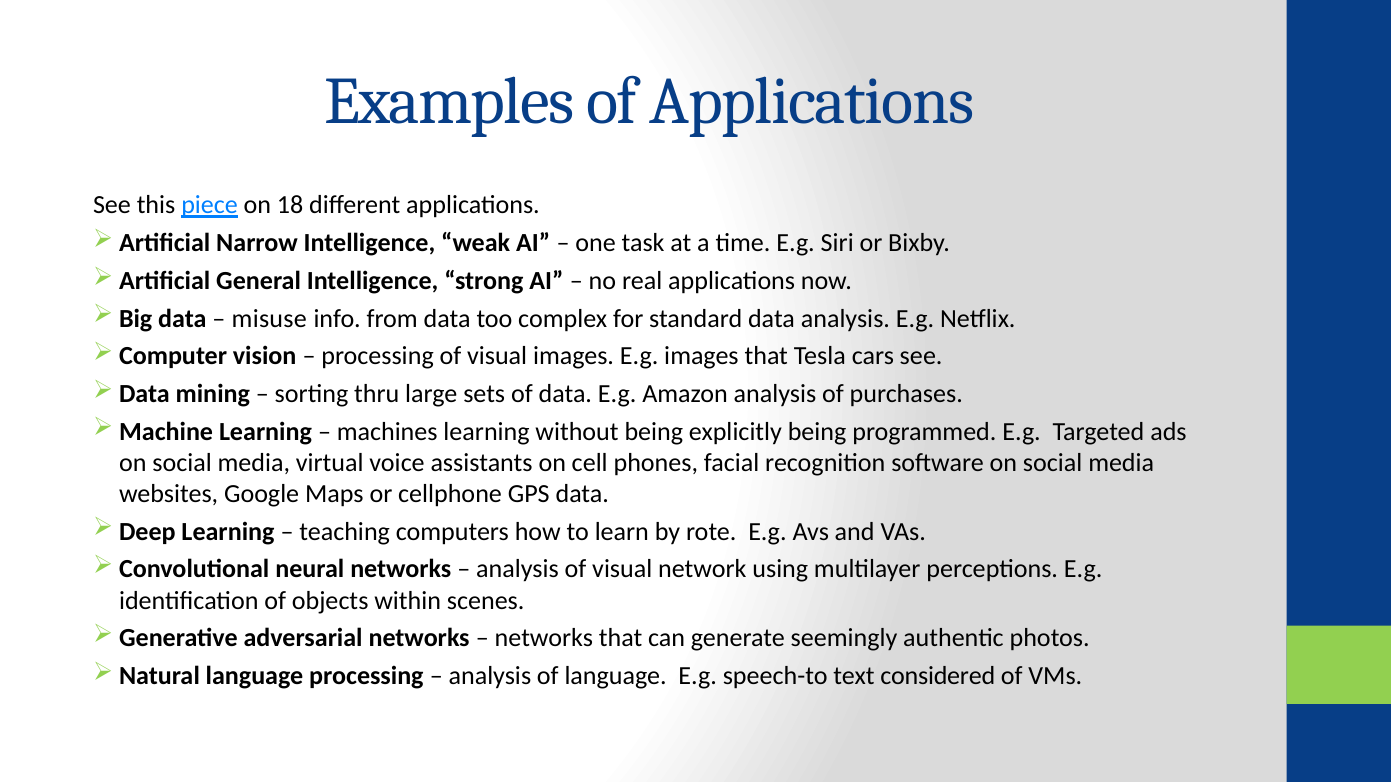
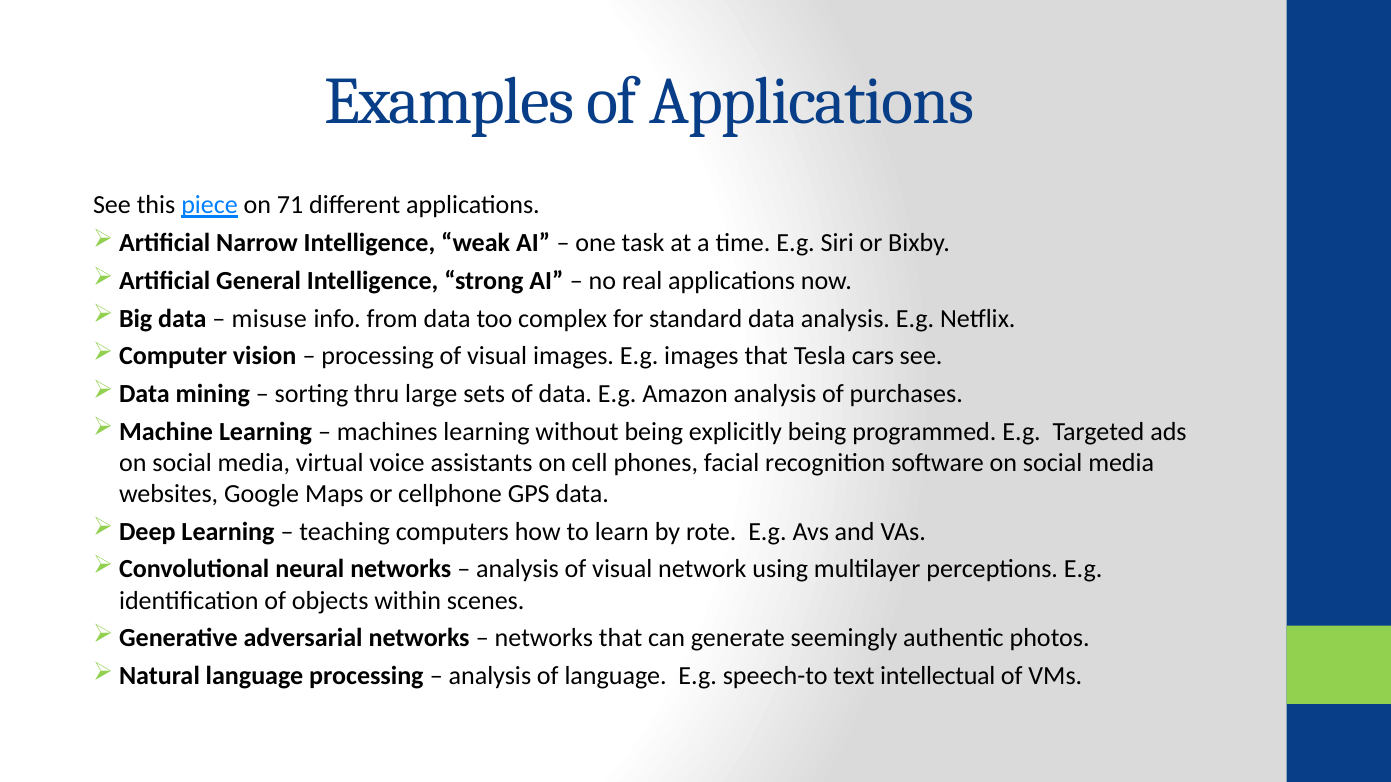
18: 18 -> 71 (290, 205)
considered: considered -> intellectual (938, 676)
